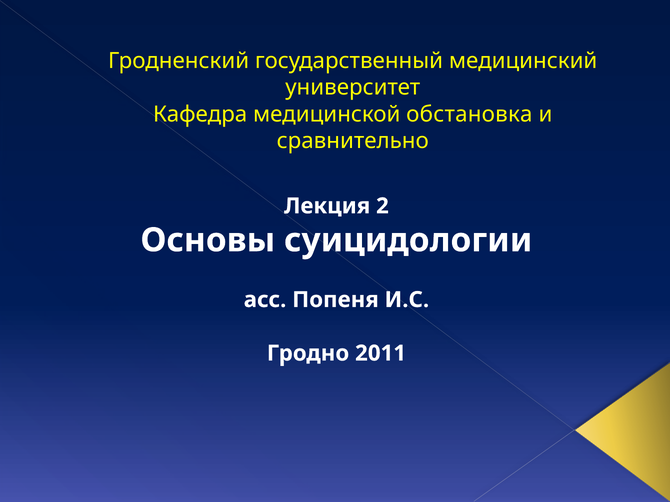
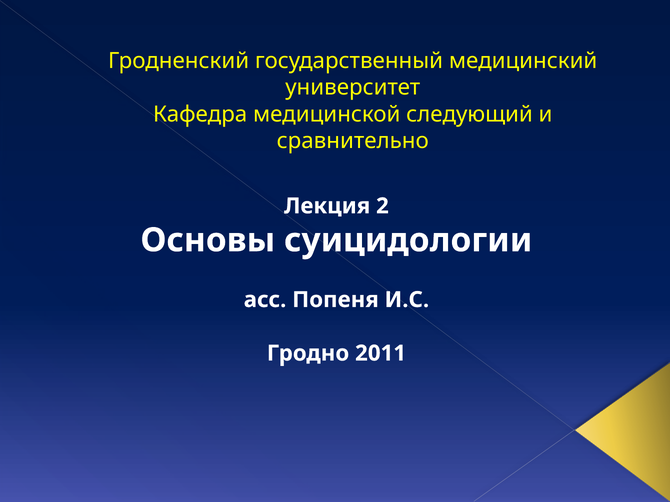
обстановка: обстановка -> следующий (470, 114)
